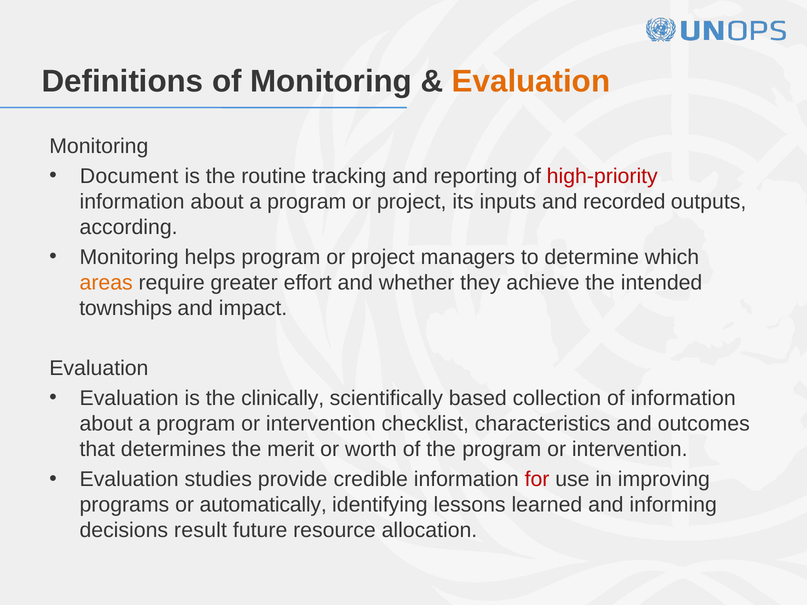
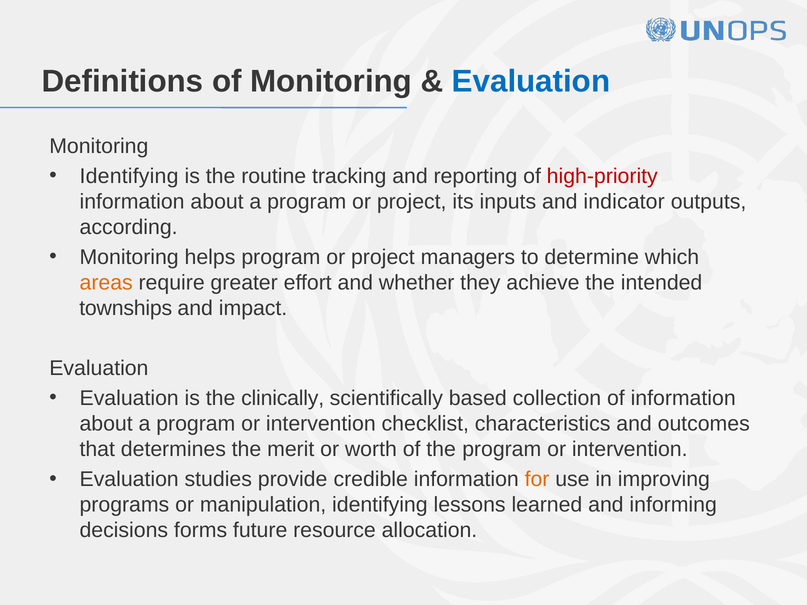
Evaluation colour: orange -> blue (531, 81)
Document: Document -> Identifying (129, 176)
recorded: recorded -> indicator (624, 202)
for colour: red -> orange (537, 479)
automatically: automatically -> manipulation (263, 505)
result: result -> forms (201, 531)
